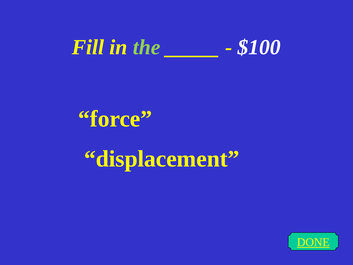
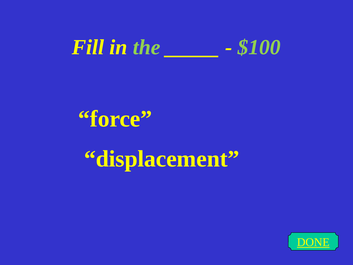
$100 colour: white -> light green (259, 47)
